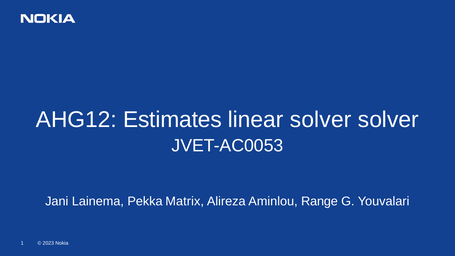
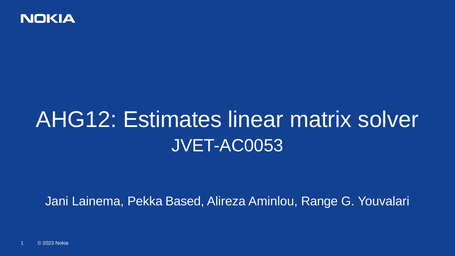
linear solver: solver -> matrix (321, 120)
Matrix: Matrix -> Based (185, 201)
